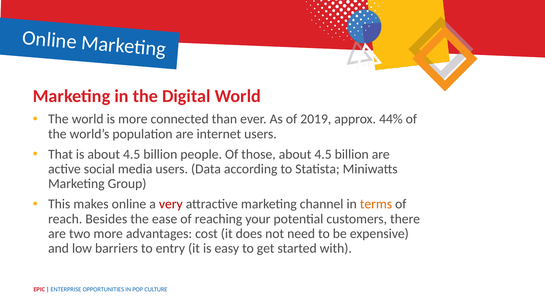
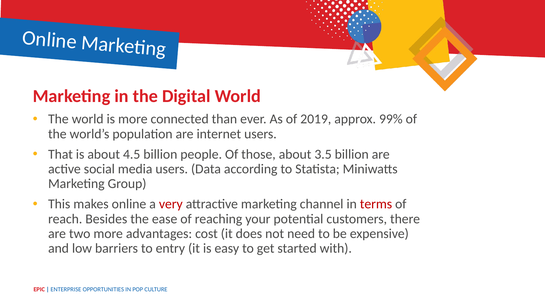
44%: 44% -> 99% (391, 119)
those about 4.5: 4.5 -> 3.5 (323, 154)
terms colour: orange -> red (376, 204)
